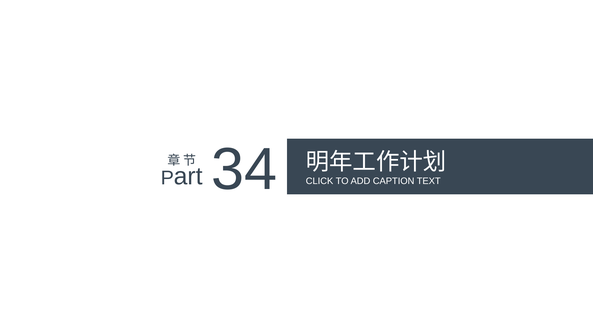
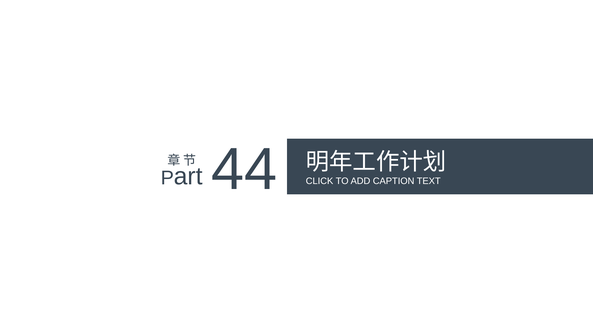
34: 34 -> 44 (244, 169)
